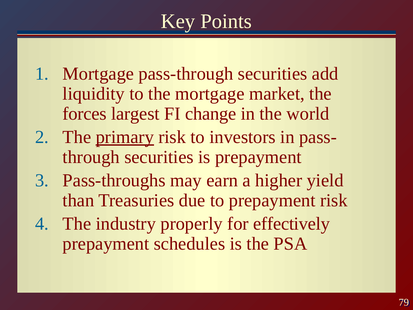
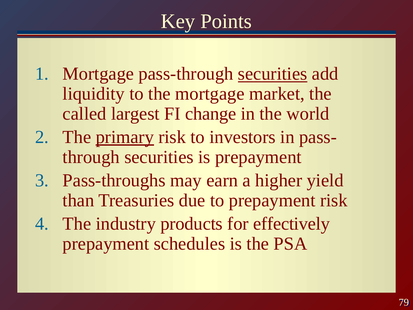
securities underline: none -> present (273, 74)
forces: forces -> called (85, 114)
properly: properly -> products (192, 224)
